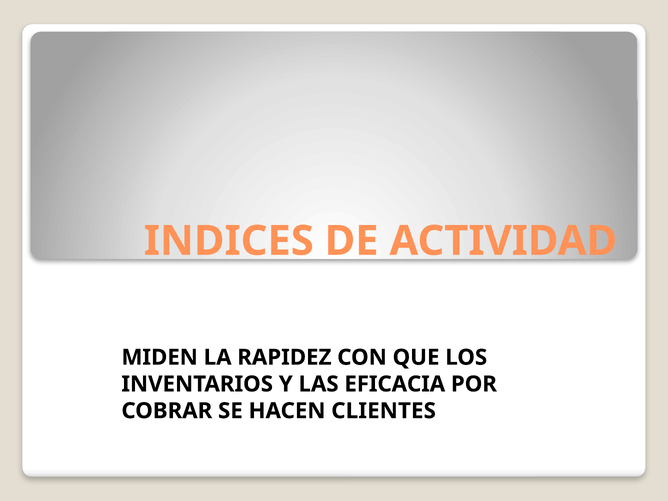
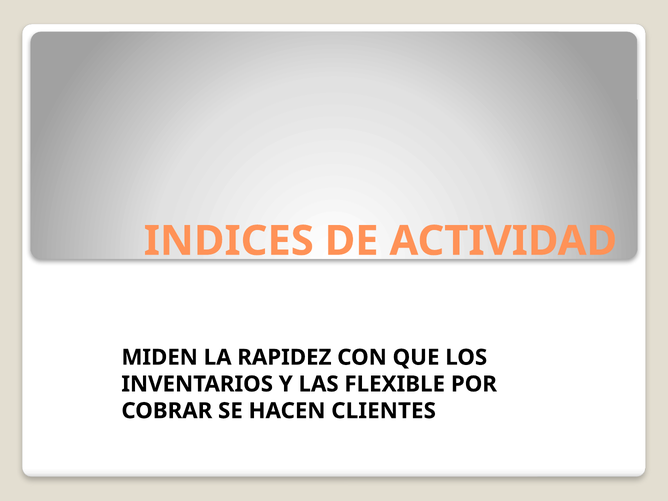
EFICACIA: EFICACIA -> FLEXIBLE (395, 384)
